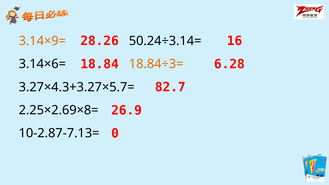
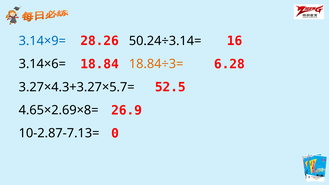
3.14×9= colour: orange -> blue (42, 41)
82.7: 82.7 -> 52.5 (170, 87)
2.25×2.69×8=: 2.25×2.69×8= -> 4.65×2.69×8= (59, 110)
